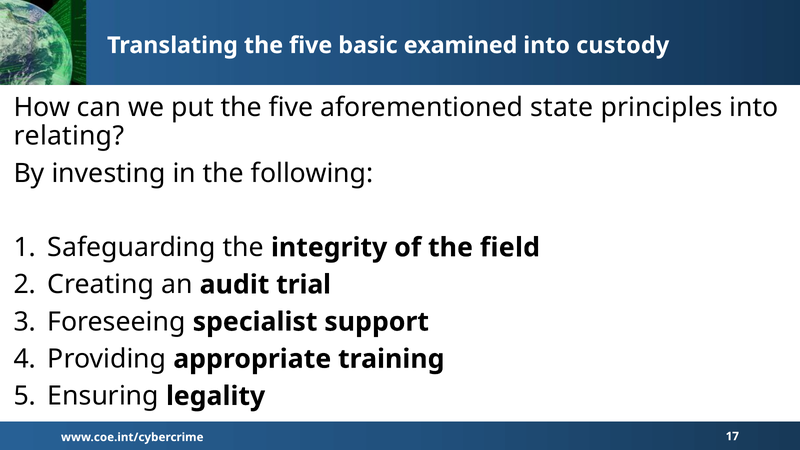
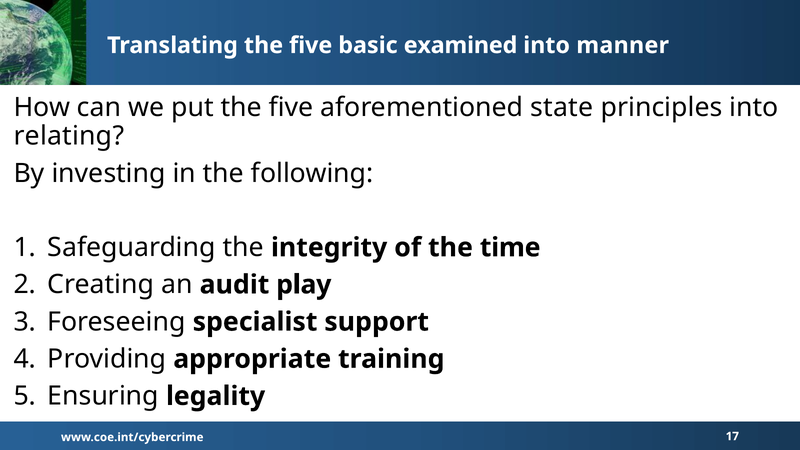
custody: custody -> manner (623, 45)
field: field -> time (510, 248)
trial: trial -> play (304, 285)
